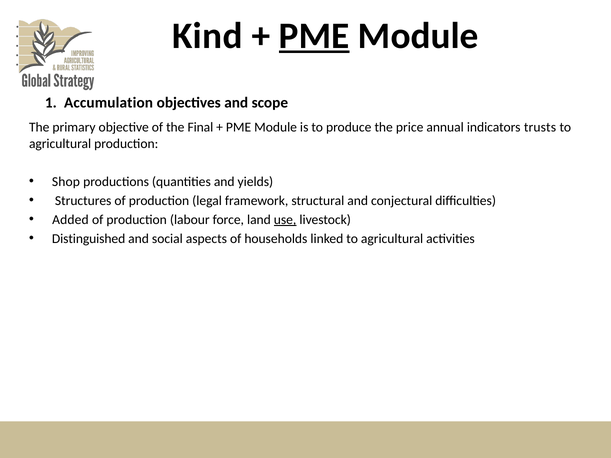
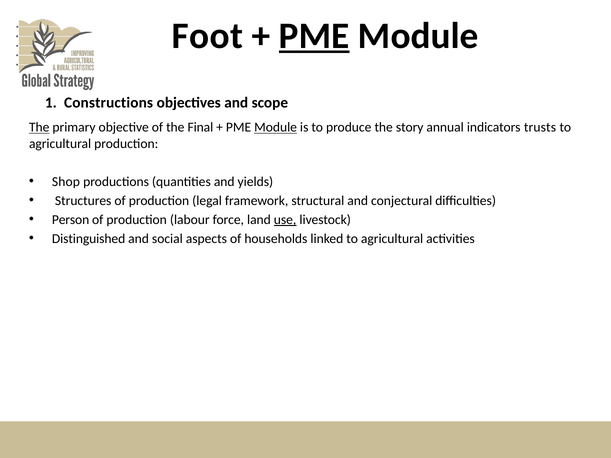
Kind: Kind -> Foot (207, 36)
Accumulation: Accumulation -> Constructions (109, 103)
The underline: none -> present (39, 127)
Module underline: none -> present (276, 127)
price: price -> story (410, 127)
Added: Added -> Person (71, 220)
